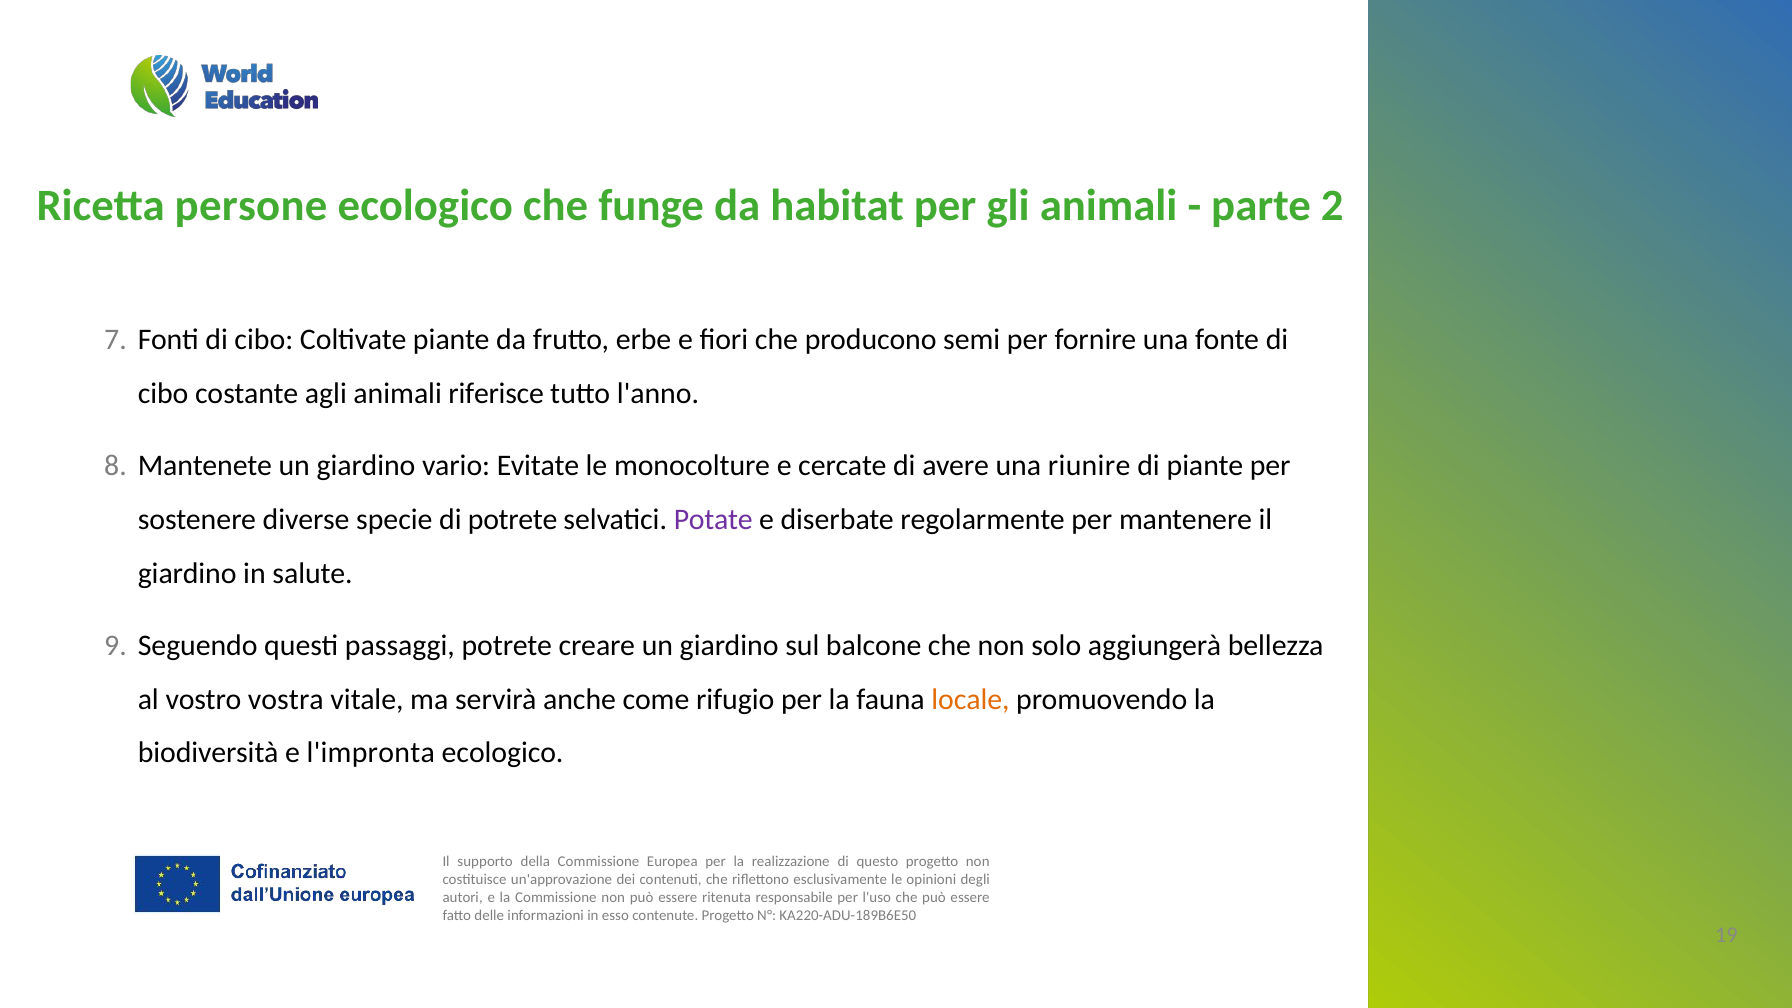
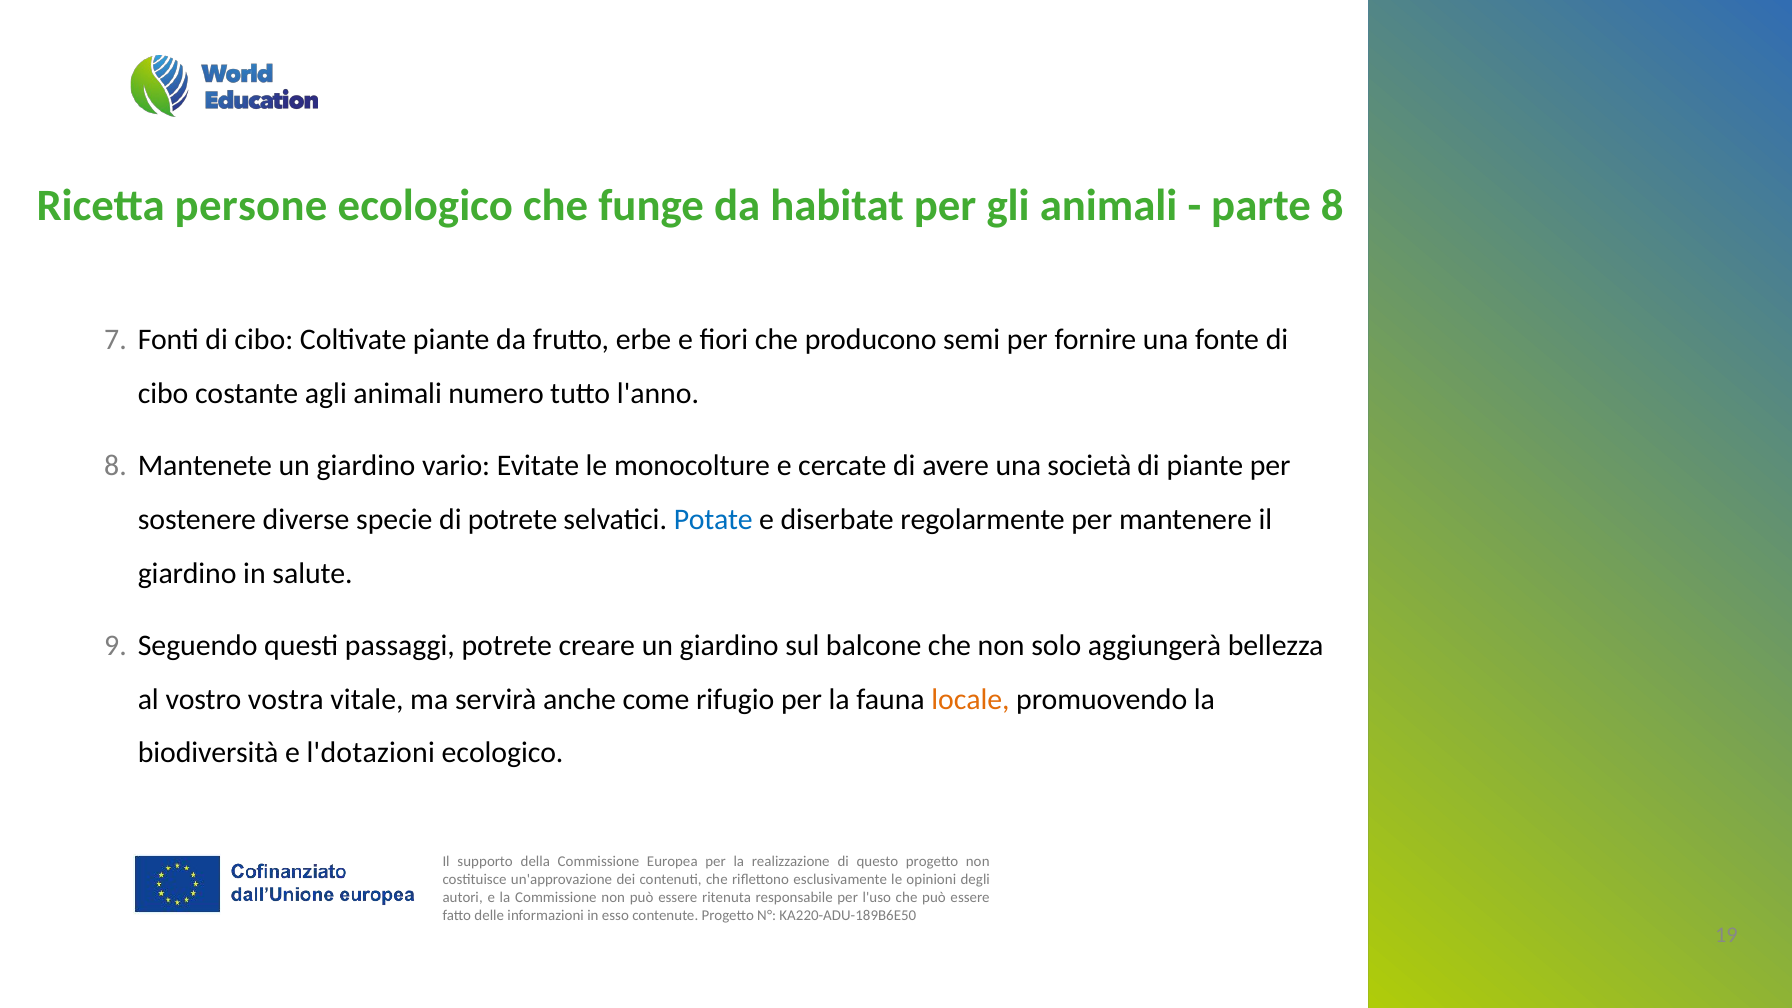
parte 2: 2 -> 8 (1332, 205)
riferisce: riferisce -> numero (496, 393)
riunire: riunire -> società (1089, 466)
Potate colour: purple -> blue (713, 520)
l'impronta: l'impronta -> l'dotazioni (371, 753)
